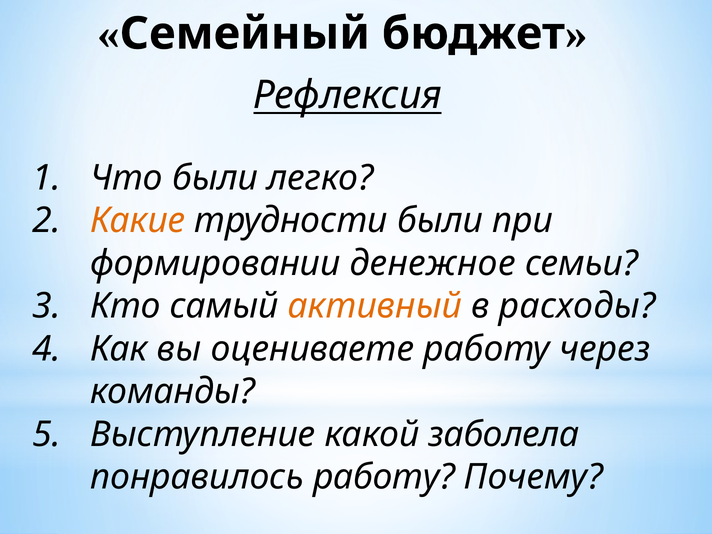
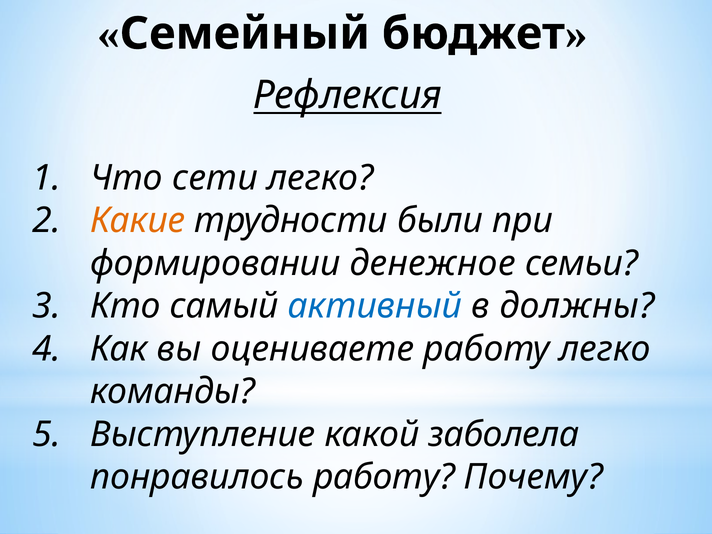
Что были: были -> сети (215, 178)
активный colour: orange -> blue (375, 306)
расходы: расходы -> должны (577, 306)
работу через: через -> легко (605, 349)
